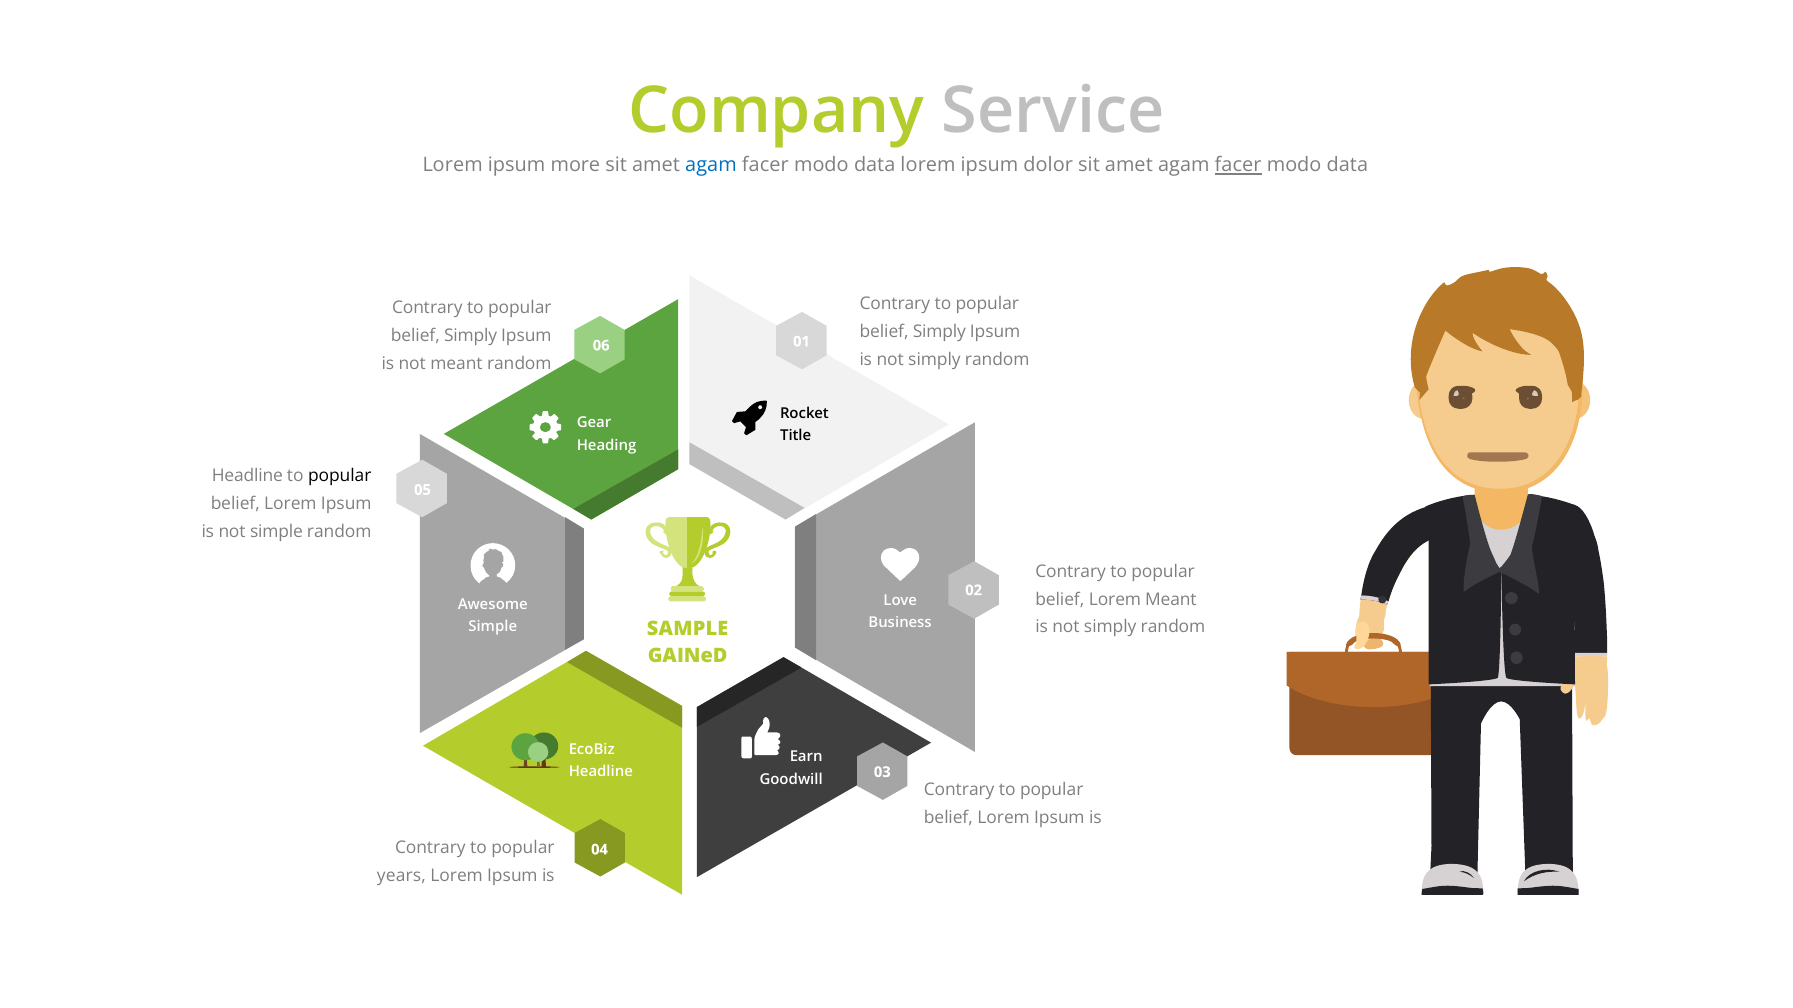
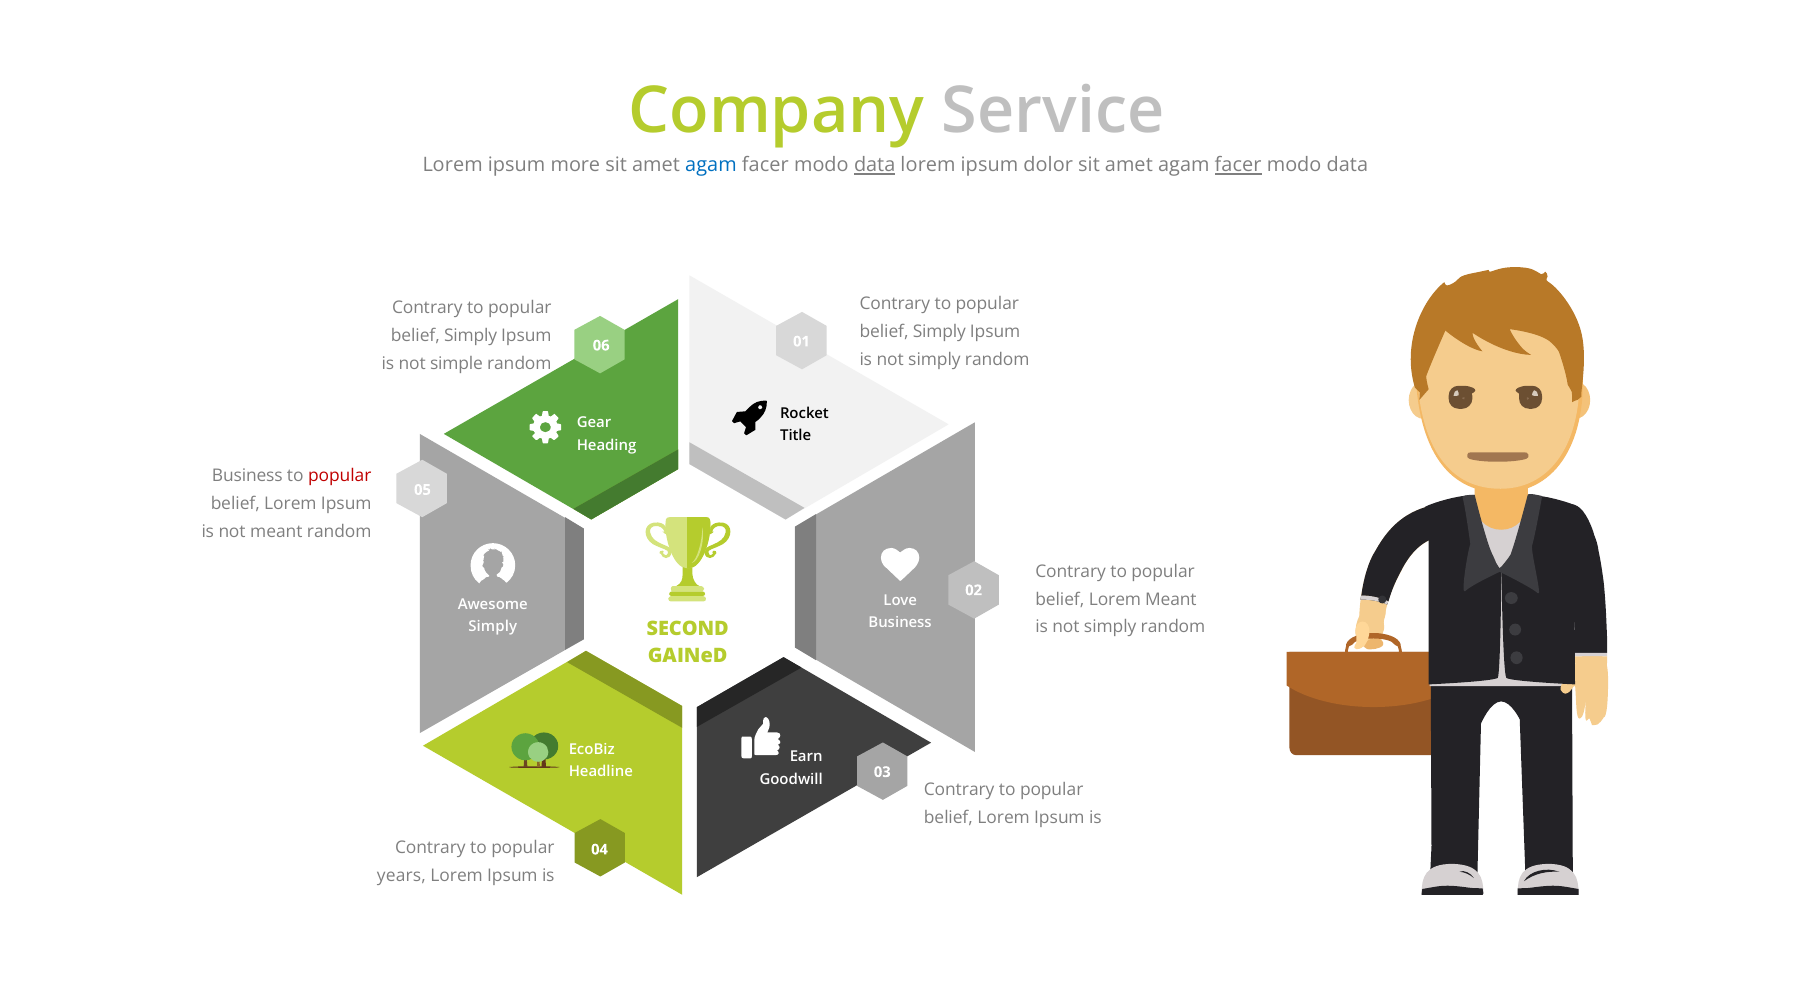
data underline: none -> present (875, 165)
not meant: meant -> simple (457, 364)
Headline: Headline -> Business (247, 477)
popular colour: black -> red (340, 477)
not simple: simple -> meant (276, 532)
Simple: Simple -> Simply (493, 627)
SAMPLE: SAMPLE -> SECOND (688, 630)
